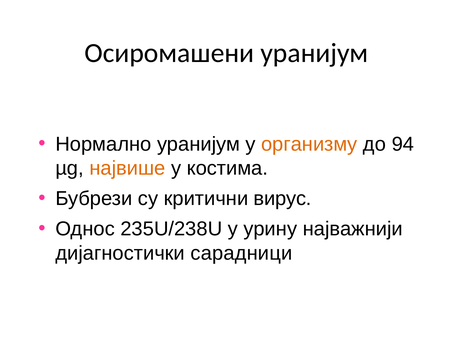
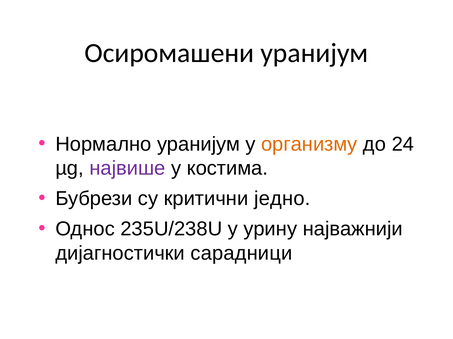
94: 94 -> 24 (403, 144)
највише colour: orange -> purple (127, 169)
вирус: вирус -> једно (282, 199)
